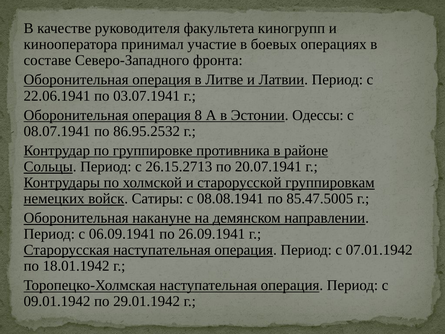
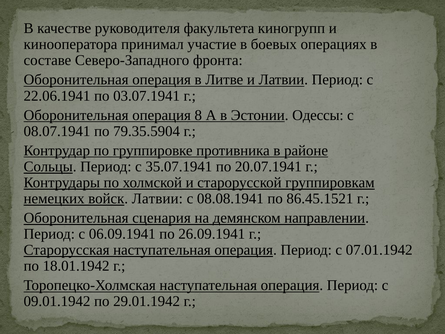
86.95.2532: 86.95.2532 -> 79.35.5904 (147, 131)
26.15.2713: 26.15.2713 -> 35.07.1941 (179, 166)
войск Сатиры: Сатиры -> Латвии (157, 198)
85.47.5005: 85.47.5005 -> 86.45.1521 (320, 198)
накануне: накануне -> сценария (162, 218)
